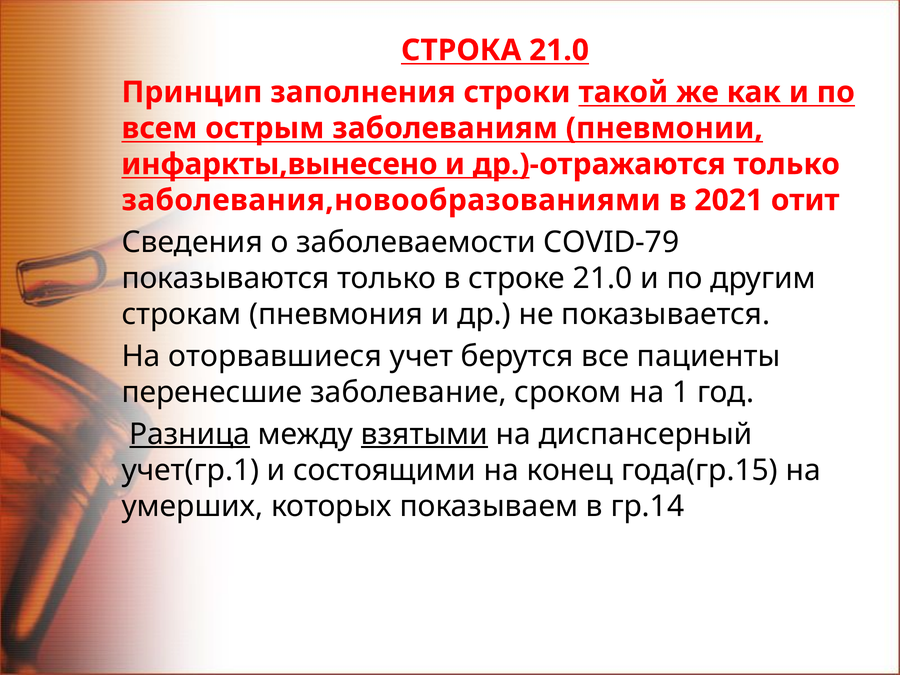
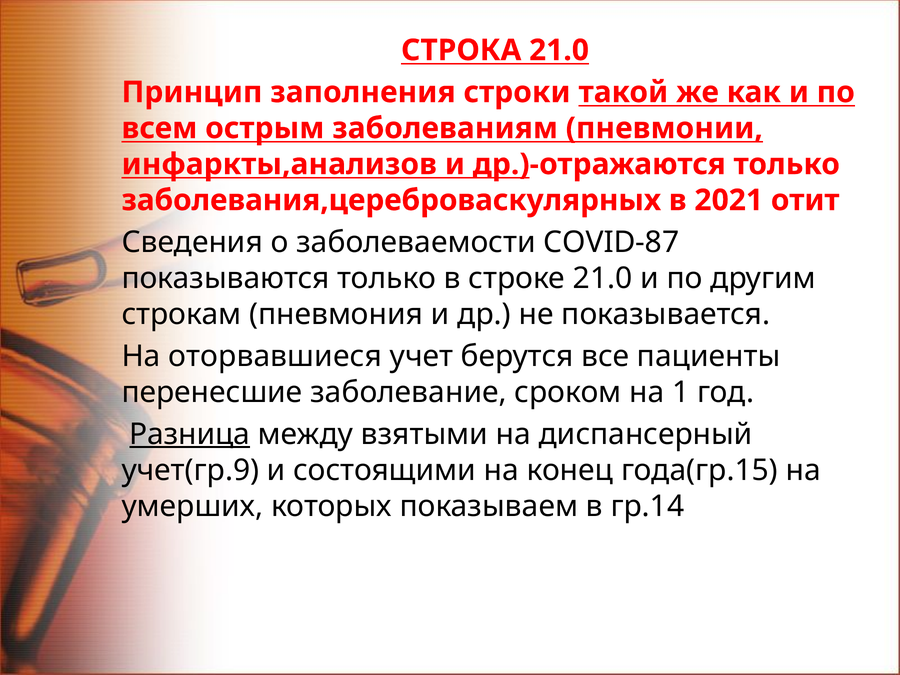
инфаркты,вынесено: инфаркты,вынесено -> инфаркты,анализов (279, 164)
заболевания,новообразованиями: заболевания,новообразованиями -> заболевания,цереброваскулярных (391, 200)
COVID-79: COVID-79 -> COVID-87 (611, 242)
взятыми underline: present -> none (424, 434)
учет(гр.1: учет(гр.1 -> учет(гр.9 (190, 470)
